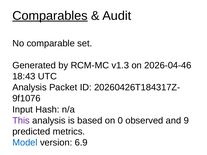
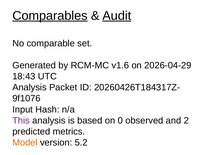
Audit underline: none -> present (117, 16)
v1.3: v1.3 -> v1.6 (120, 65)
2026-04-46: 2026-04-46 -> 2026-04-29 (168, 65)
9: 9 -> 2 (186, 121)
Model colour: blue -> orange (25, 143)
6.9: 6.9 -> 5.2 (81, 143)
